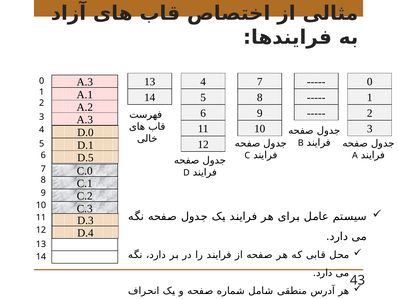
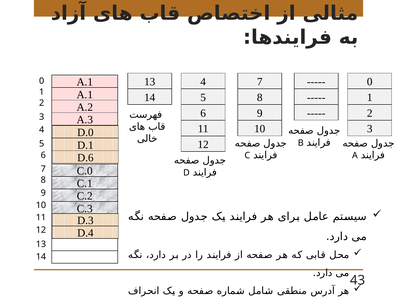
A.3: A.3 -> A.1 (85, 82)
D.5: D.5 -> D.6 (85, 158)
